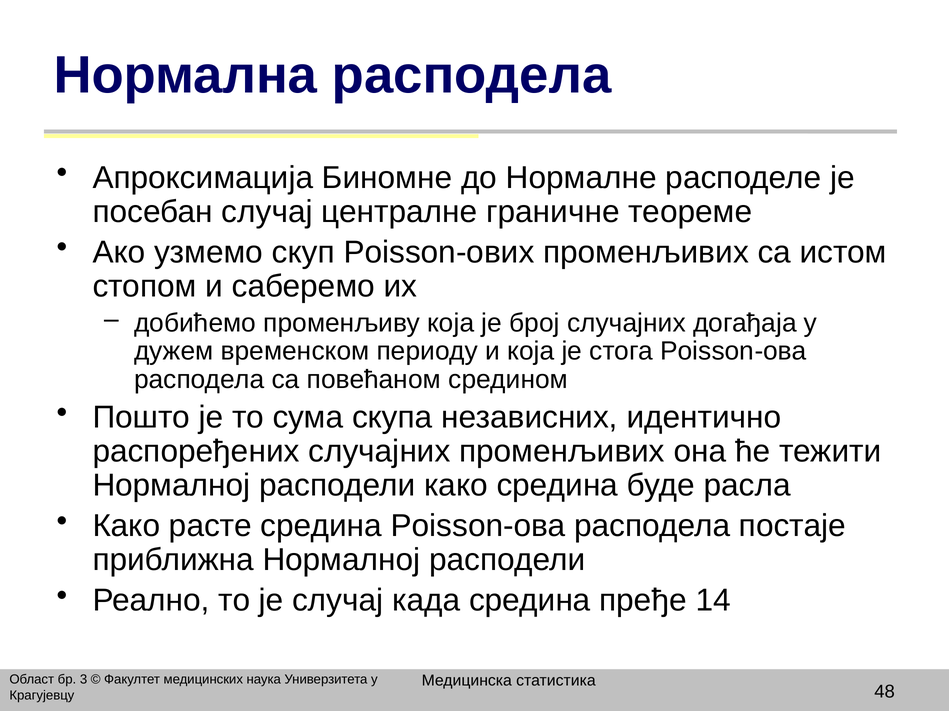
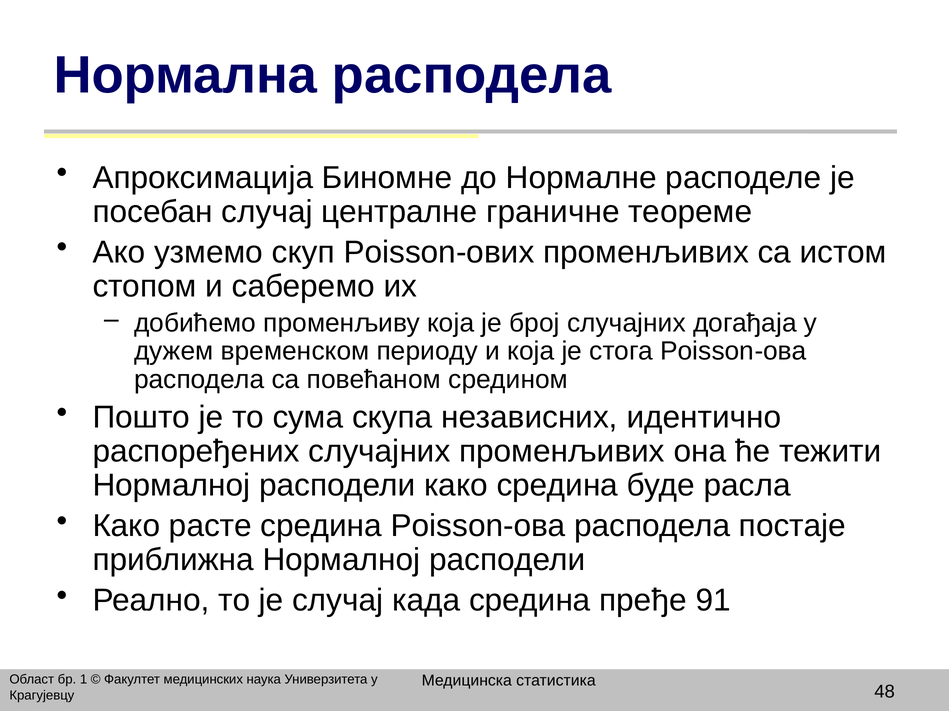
14: 14 -> 91 (713, 601)
3: 3 -> 1 (84, 680)
